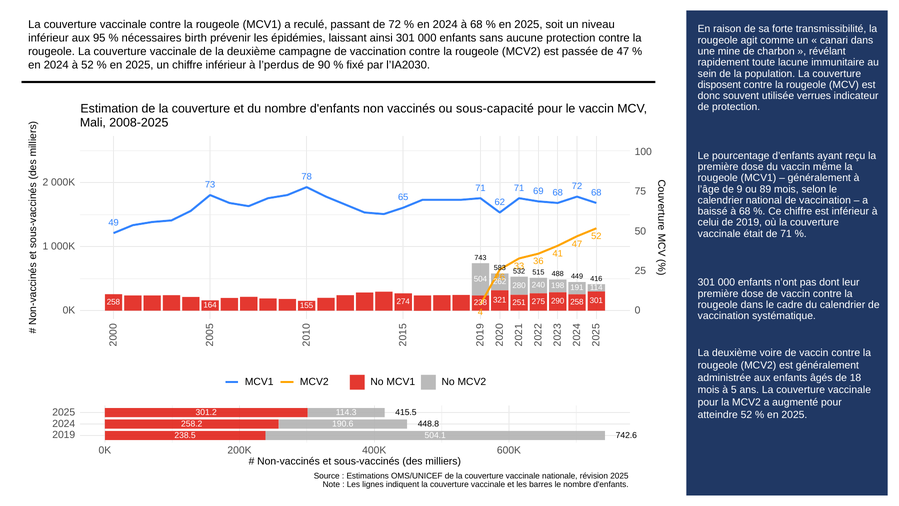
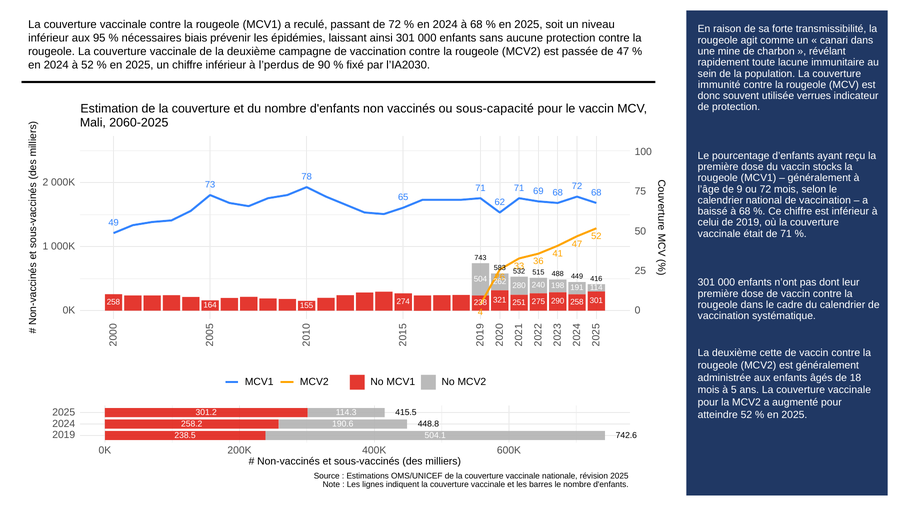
birth: birth -> biais (196, 38)
disposent: disposent -> immunité (719, 85)
2008-2025: 2008-2025 -> 2060-2025 (139, 123)
même: même -> stocks (827, 167)
ou 89: 89 -> 72 (765, 189)
voire: voire -> cette (771, 353)
